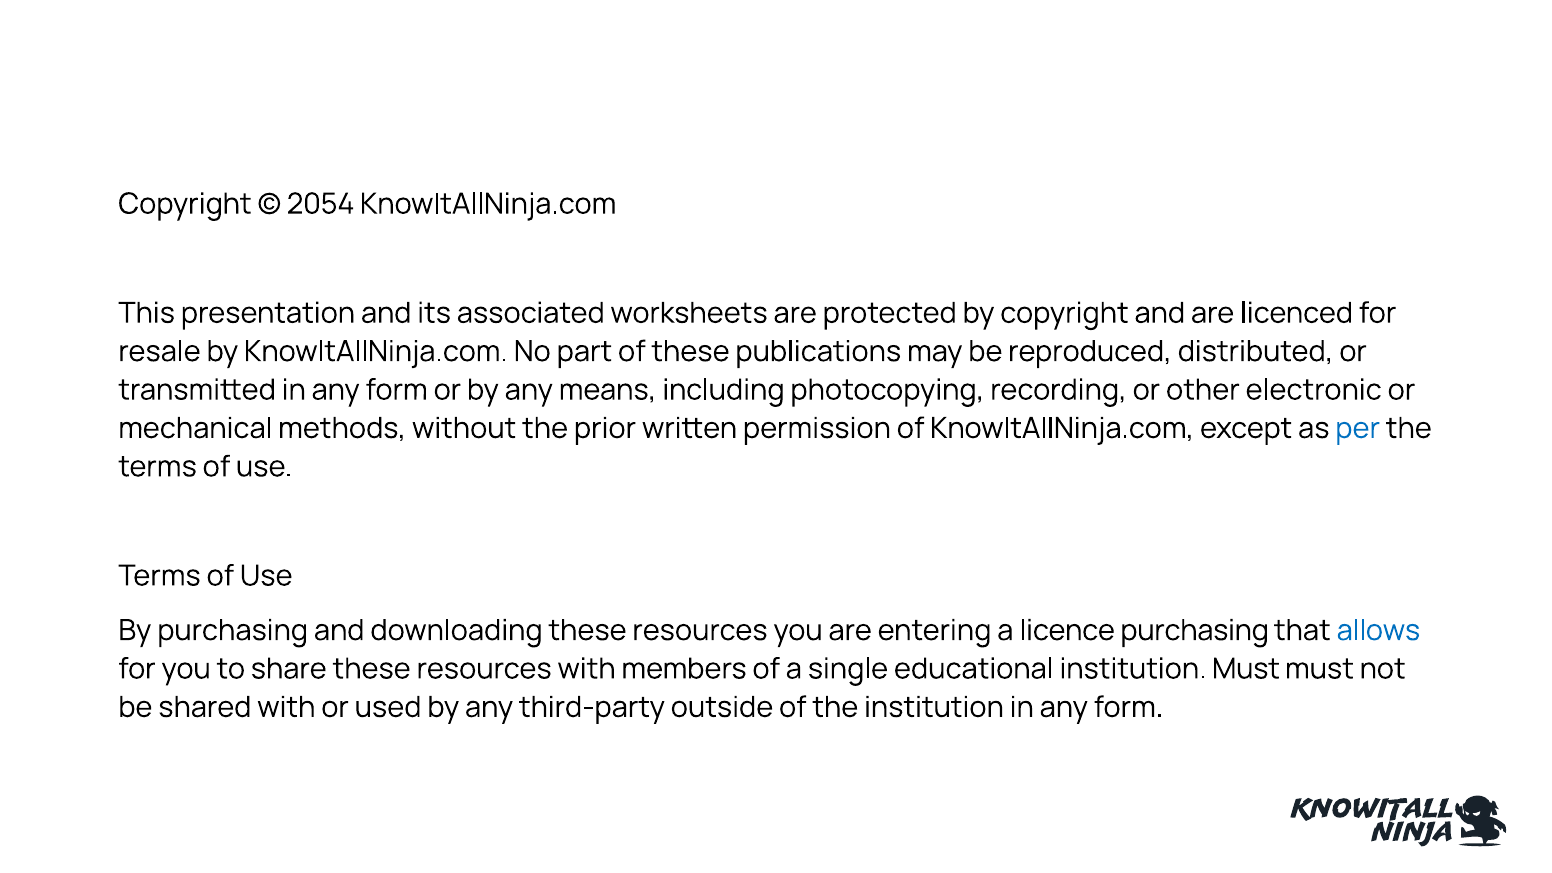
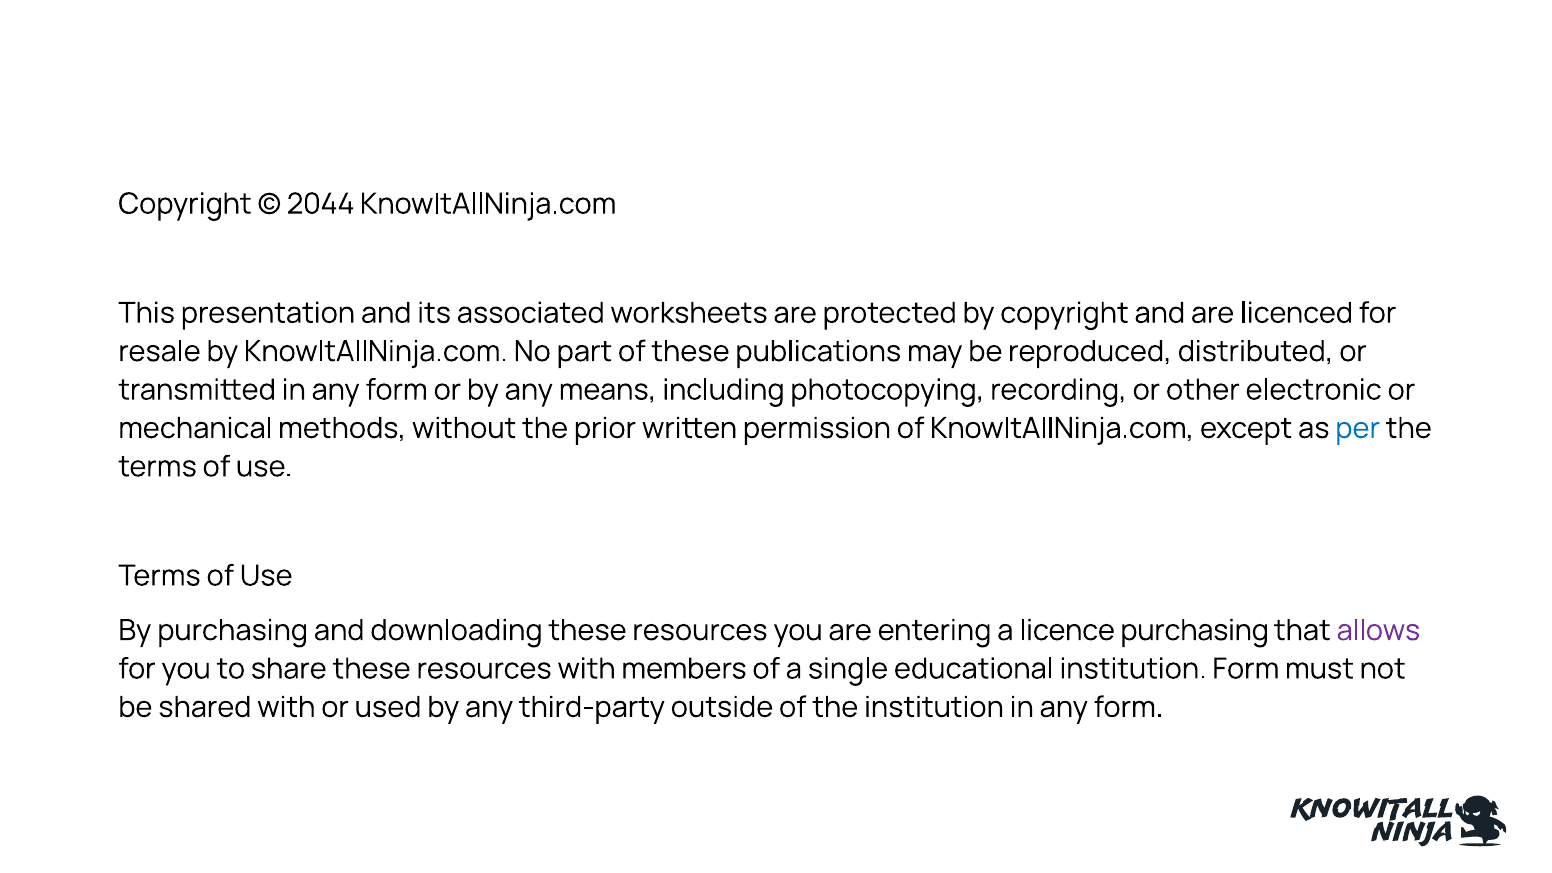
2054: 2054 -> 2044 (321, 204)
allows colour: blue -> purple (1378, 630)
institution Must: Must -> Form (1246, 669)
